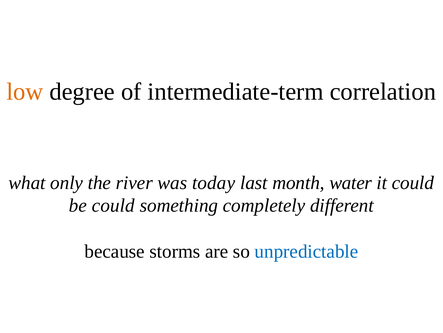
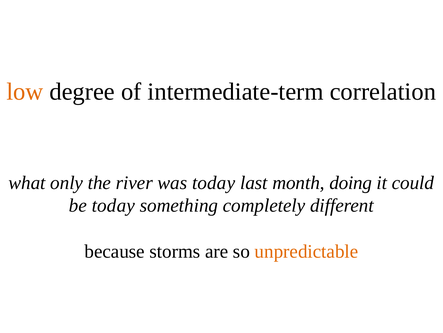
water: water -> doing (351, 182)
be could: could -> today (113, 205)
unpredictable colour: blue -> orange (306, 251)
